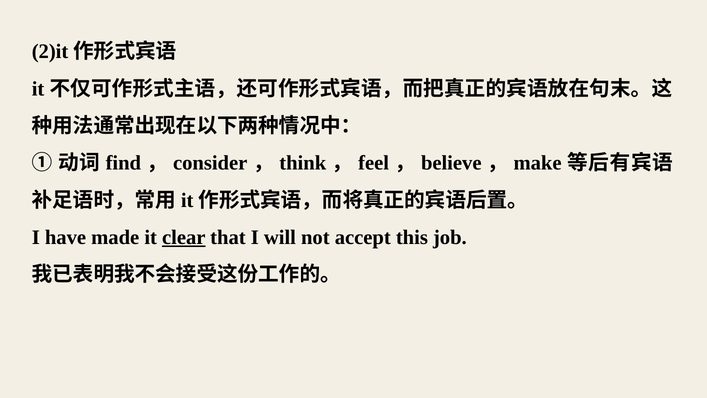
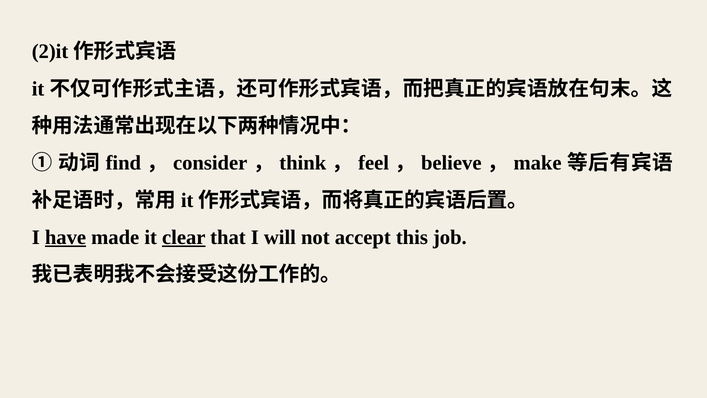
have underline: none -> present (65, 237)
